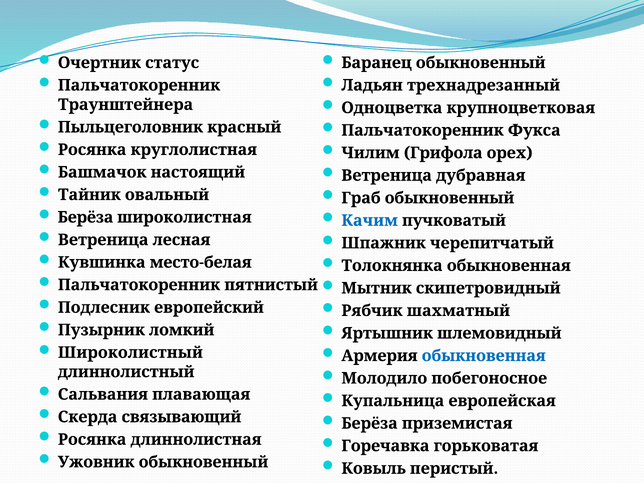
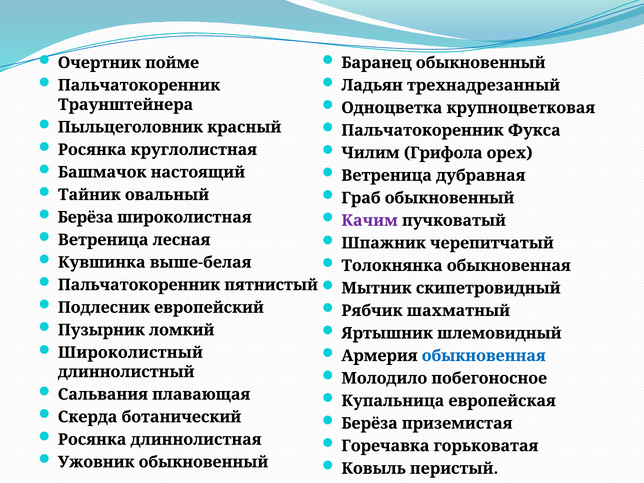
статус: статус -> пойме (172, 63)
Качим colour: blue -> purple (370, 221)
место-белая: место-белая -> выше-белая (201, 262)
связывающий: связывающий -> ботанический (181, 417)
